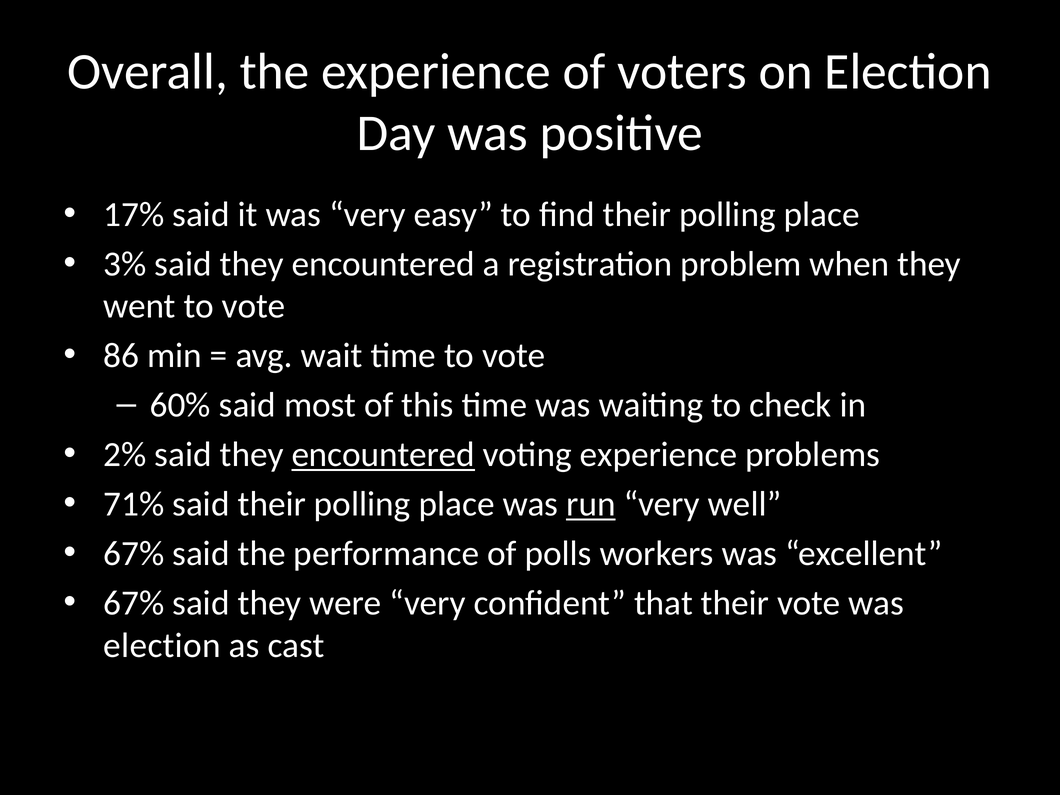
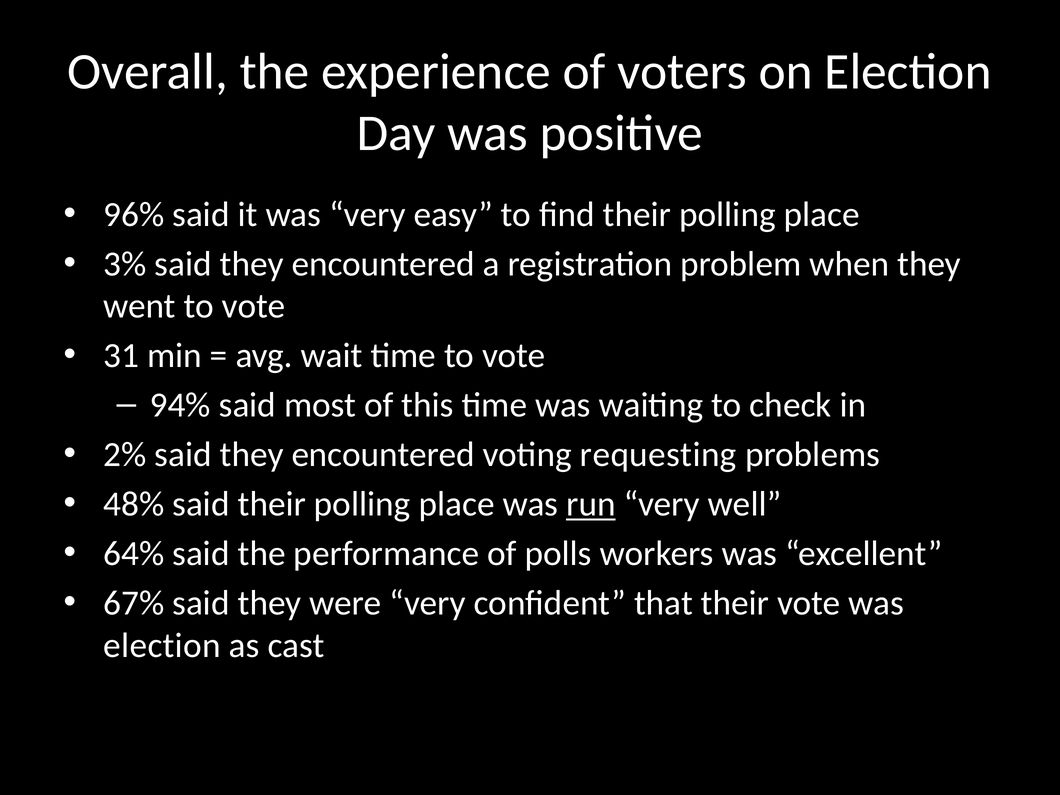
17%: 17% -> 96% (134, 214)
86: 86 -> 31 (121, 356)
60%: 60% -> 94% (180, 405)
encountered underline: present -> none (383, 455)
voting experience: experience -> requesting (658, 455)
71%: 71% -> 48% (134, 504)
67%: 67% -> 64% (134, 554)
